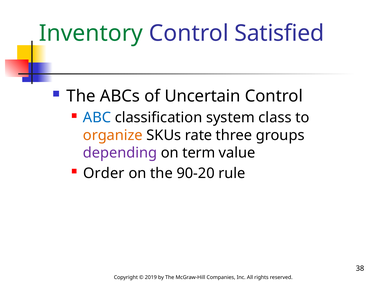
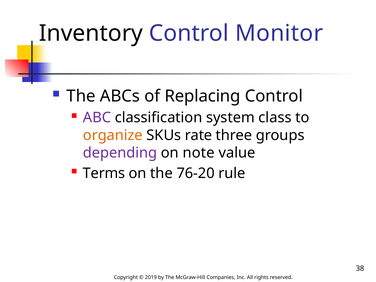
Inventory colour: green -> black (91, 33)
Satisfied: Satisfied -> Monitor (279, 33)
Uncertain: Uncertain -> Replacing (203, 96)
ABC colour: blue -> purple (97, 118)
term: term -> note (199, 153)
Order: Order -> Terms (104, 173)
90-20: 90-20 -> 76-20 (196, 173)
